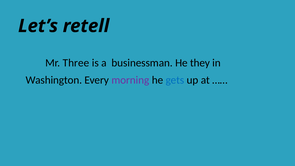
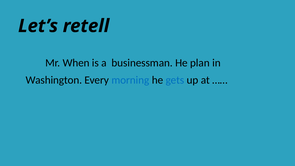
Three: Three -> When (76, 63)
they: they -> plan (200, 63)
morning colour: purple -> blue (130, 80)
